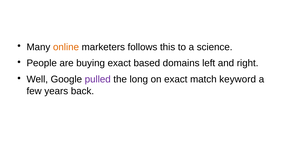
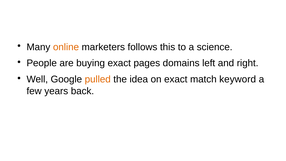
based: based -> pages (147, 63)
pulled colour: purple -> orange (98, 79)
long: long -> idea (139, 79)
